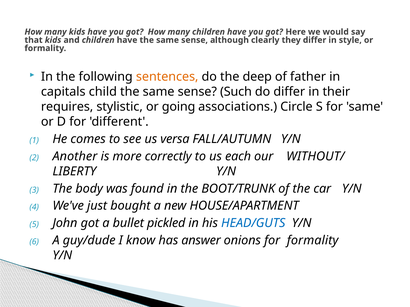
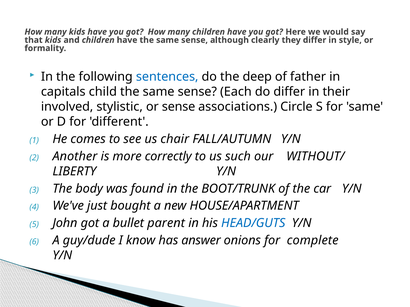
sentences colour: orange -> blue (167, 77)
Such: Such -> Each (236, 92)
requires: requires -> involved (67, 107)
or going: going -> sense (179, 107)
versa: versa -> chair (175, 139)
each: each -> such (238, 157)
pickled: pickled -> parent (166, 223)
for formality: formality -> complete (313, 241)
